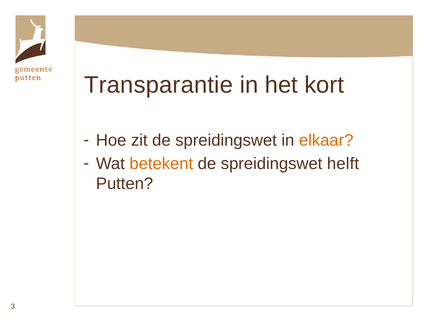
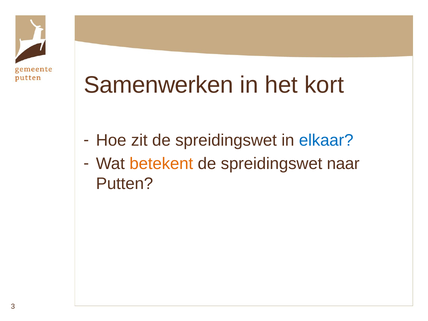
Transparantie: Transparantie -> Samenwerken (159, 85)
elkaar colour: orange -> blue (326, 140)
helft: helft -> naar (343, 164)
